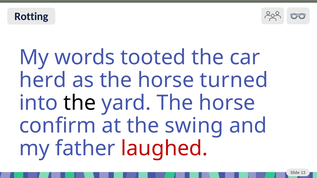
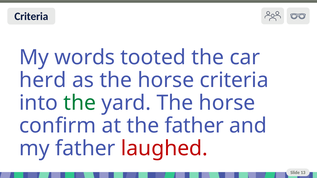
Rotting: Rotting -> Criteria (31, 16)
horse turned: turned -> criteria (234, 80)
the colour: black -> green (80, 103)
the swing: swing -> father (194, 126)
